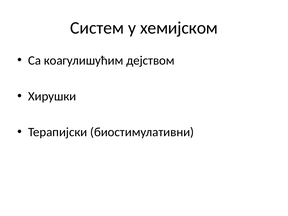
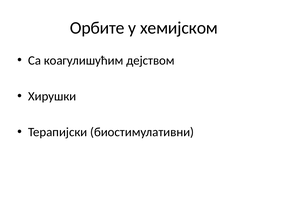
Систем: Систем -> Орбите (97, 28)
